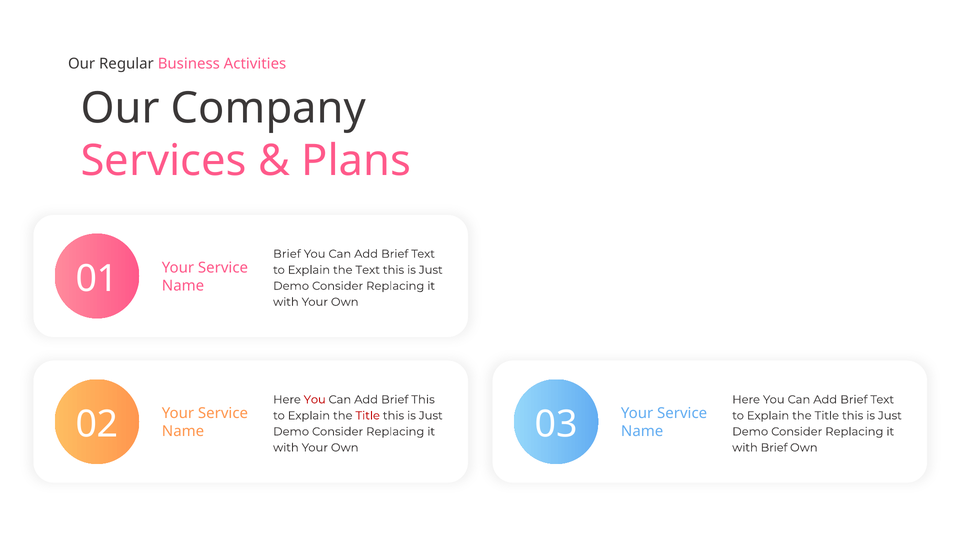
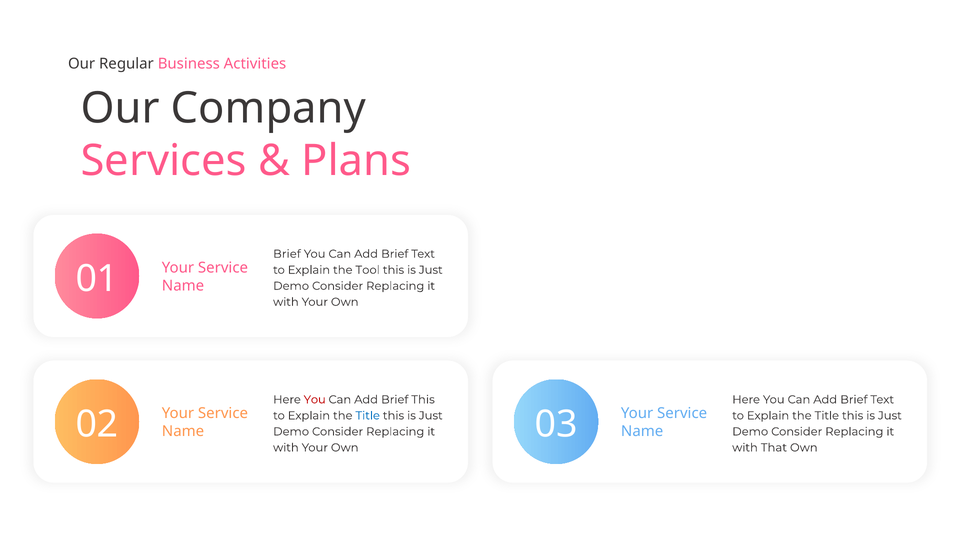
the Text: Text -> Tool (368, 270)
Title colour: red -> blue (368, 415)
with Brief: Brief -> That (774, 447)
